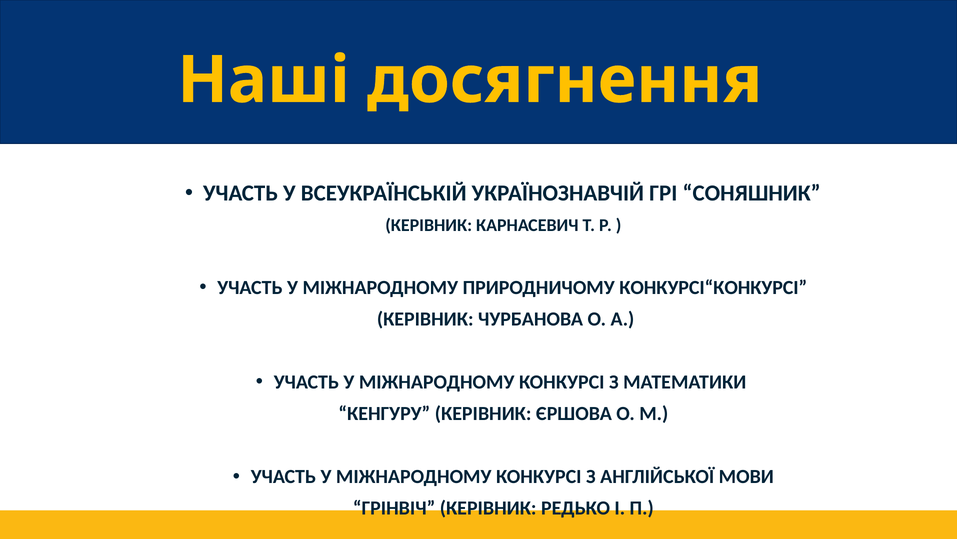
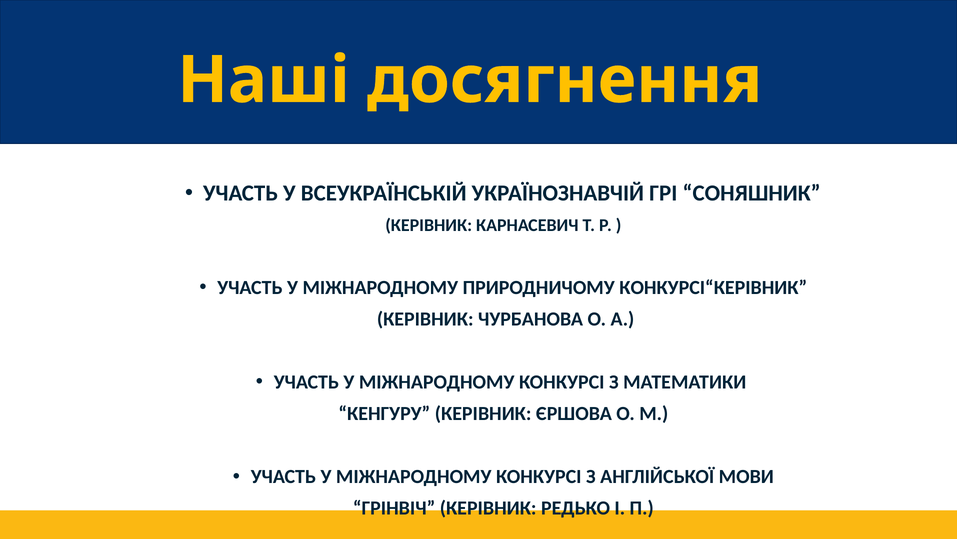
КОНКУРСІ“КОНКУРСІ: КОНКУРСІ“КОНКУРСІ -> КОНКУРСІ“КЕРІВНИК (713, 287)
